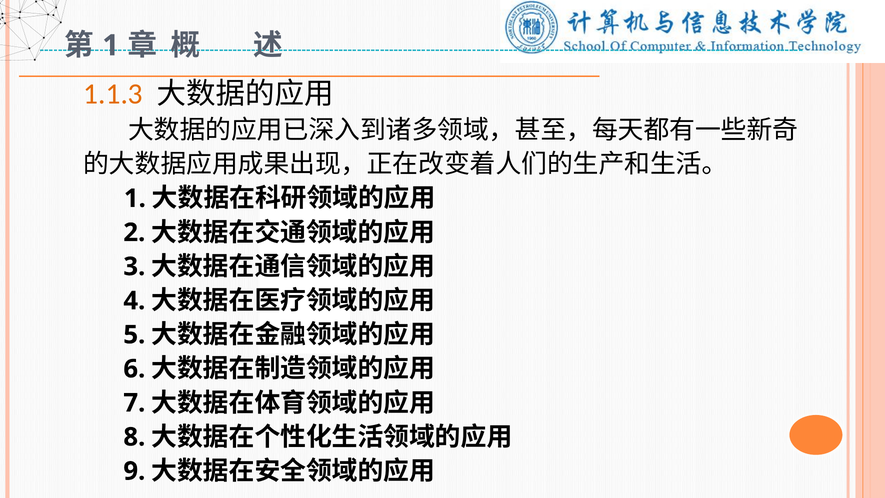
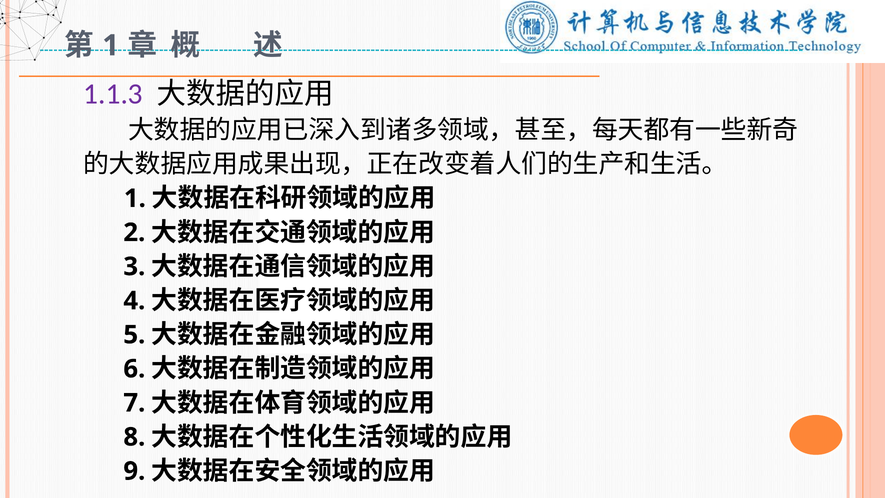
1.1.3 colour: orange -> purple (113, 94)
